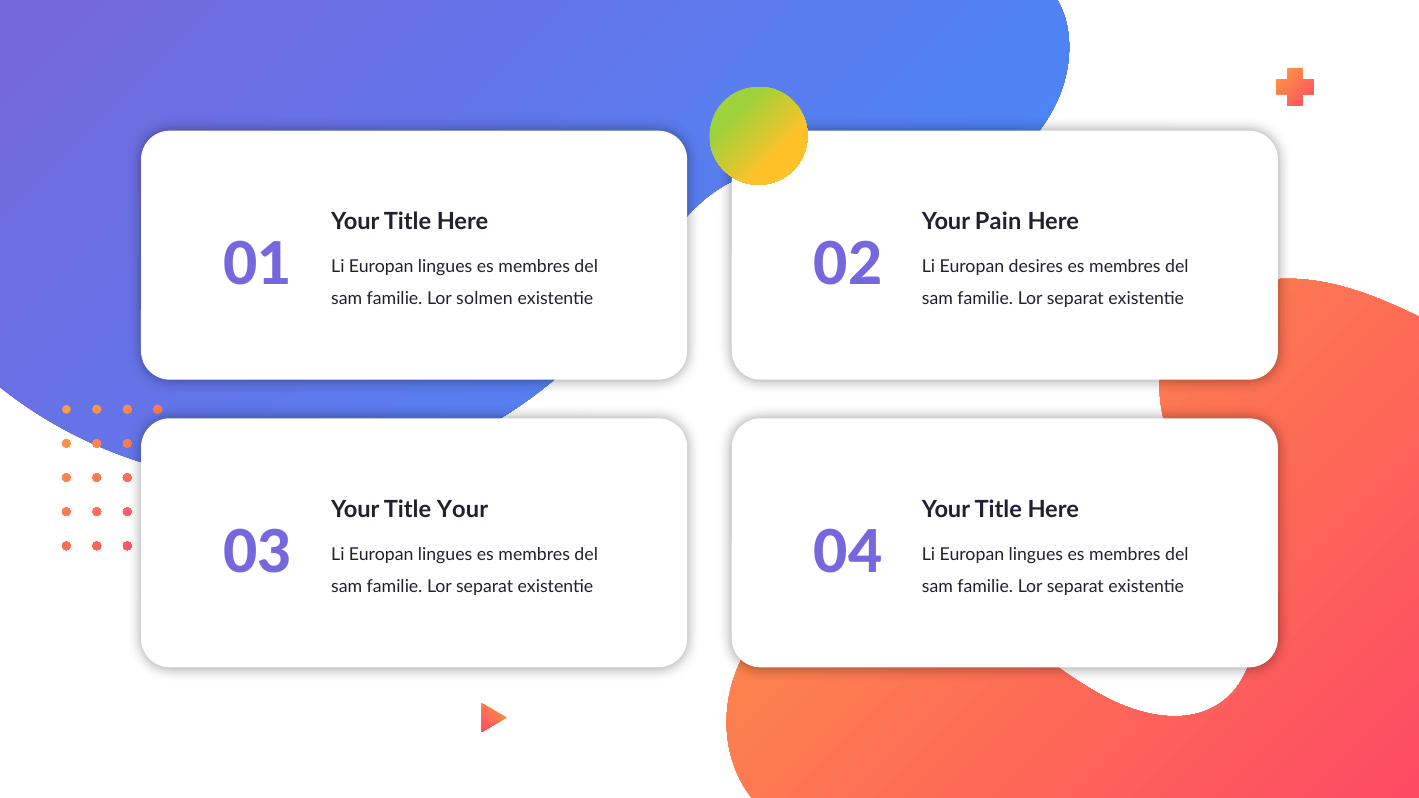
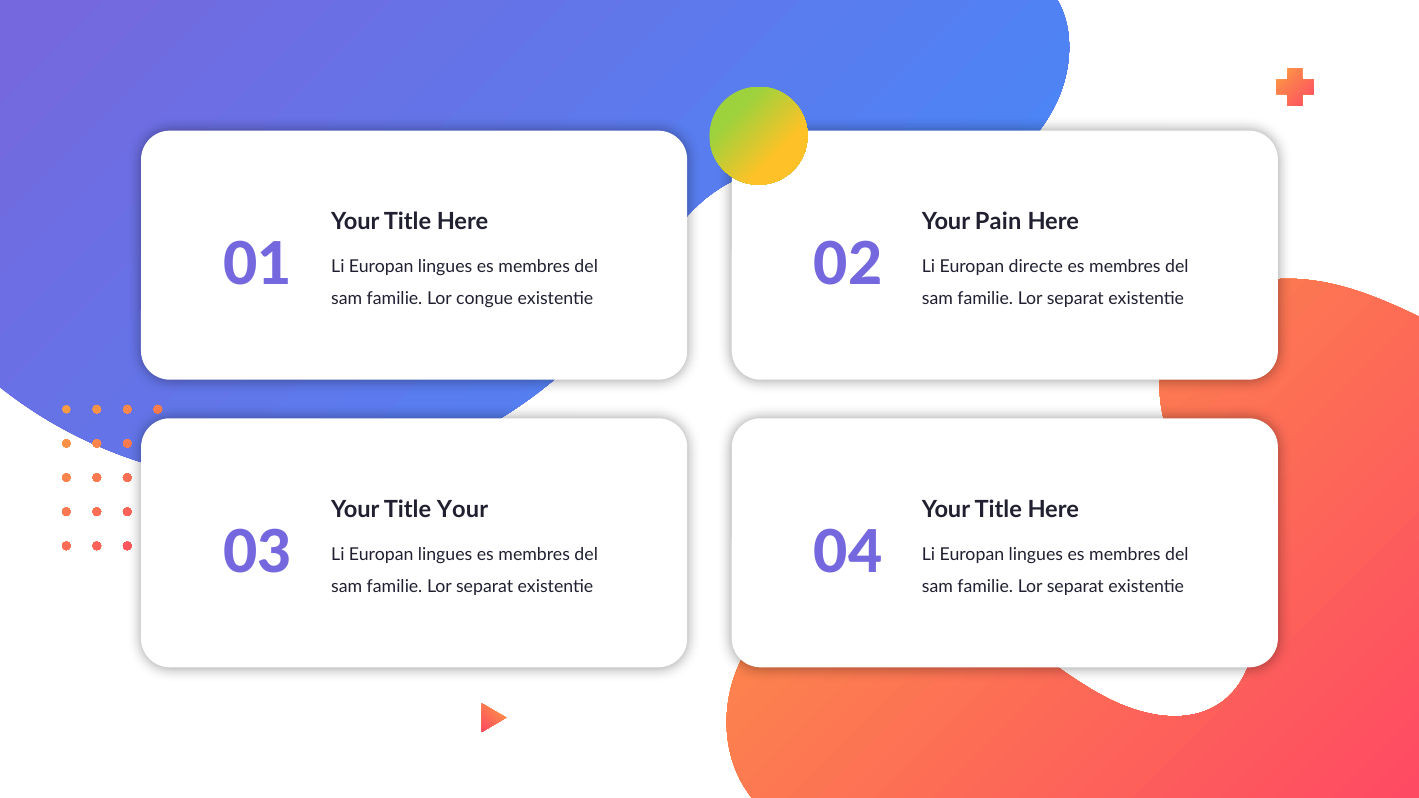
desires: desires -> directe (1036, 267)
solmen: solmen -> congue (485, 299)
